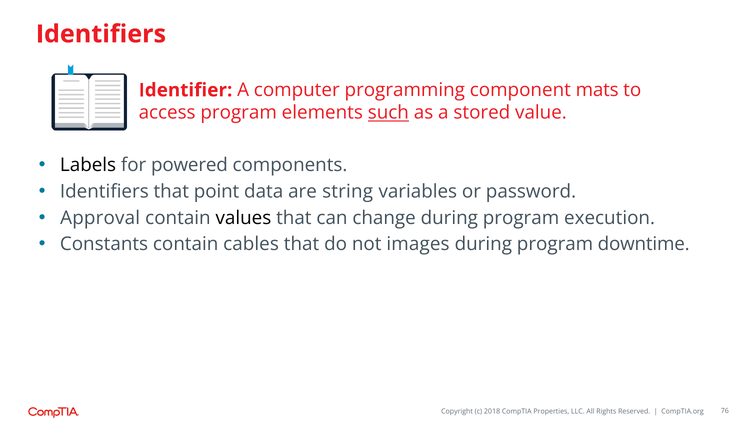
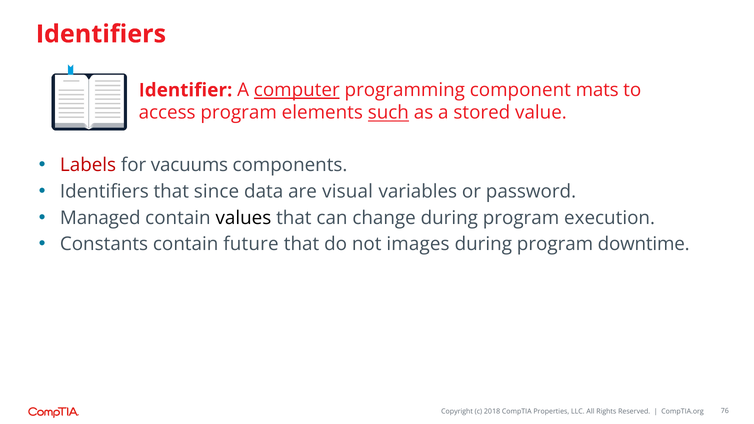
computer underline: none -> present (297, 90)
Labels colour: black -> red (88, 165)
powered: powered -> vacuums (189, 165)
point: point -> since (216, 192)
string: string -> visual (348, 192)
Approval: Approval -> Managed (100, 218)
cables: cables -> future (251, 244)
